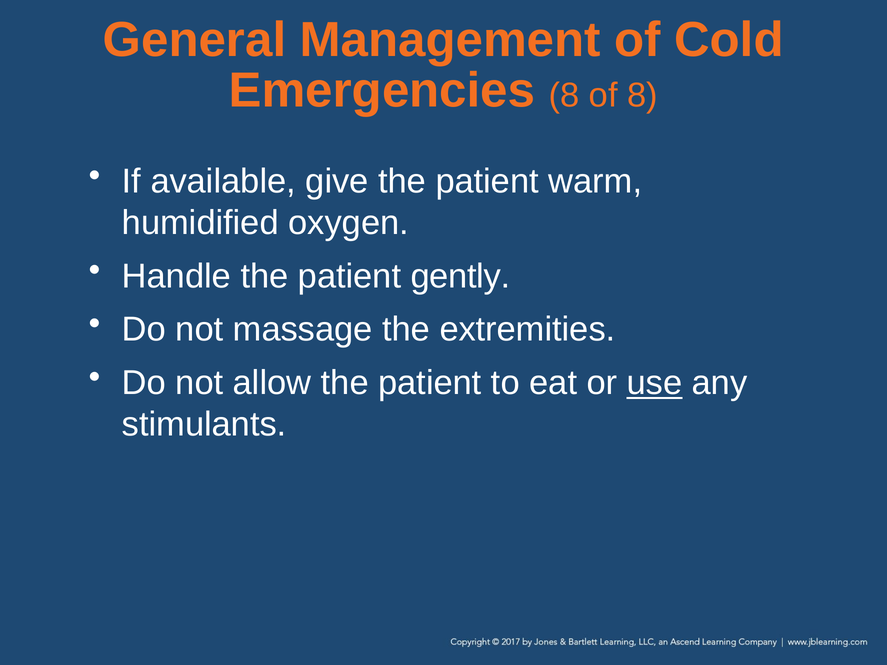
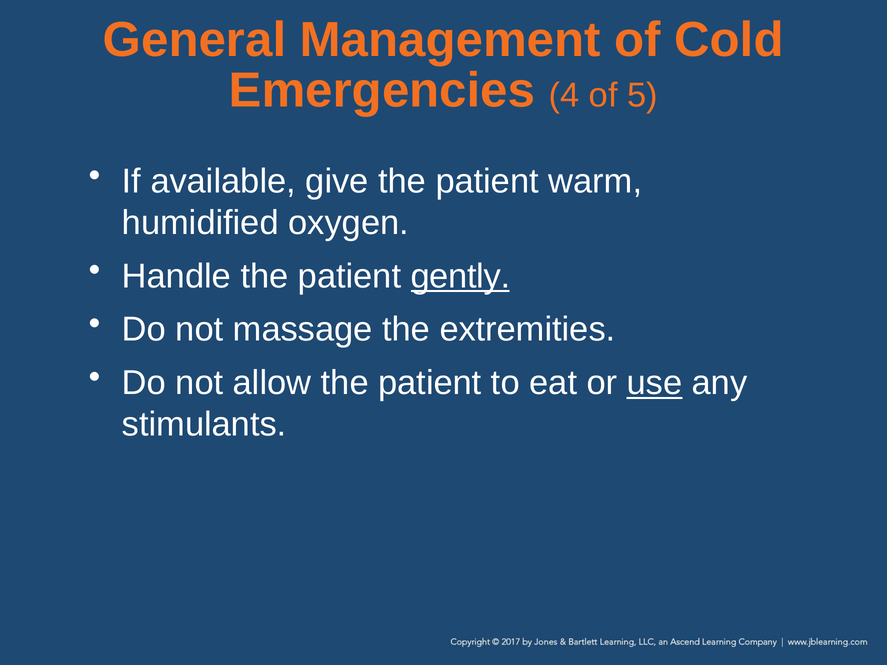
Emergencies 8: 8 -> 4 (564, 95)
of 8: 8 -> 5 (643, 95)
gently underline: none -> present (460, 276)
